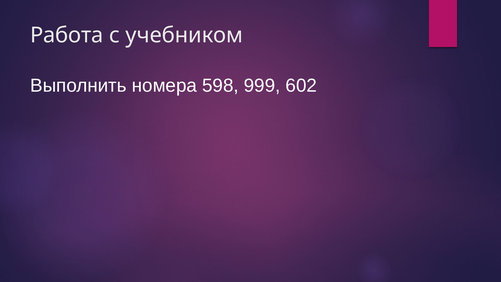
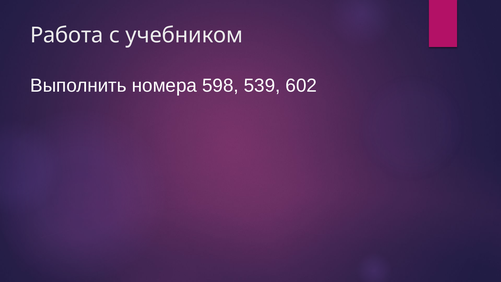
999: 999 -> 539 (262, 86)
